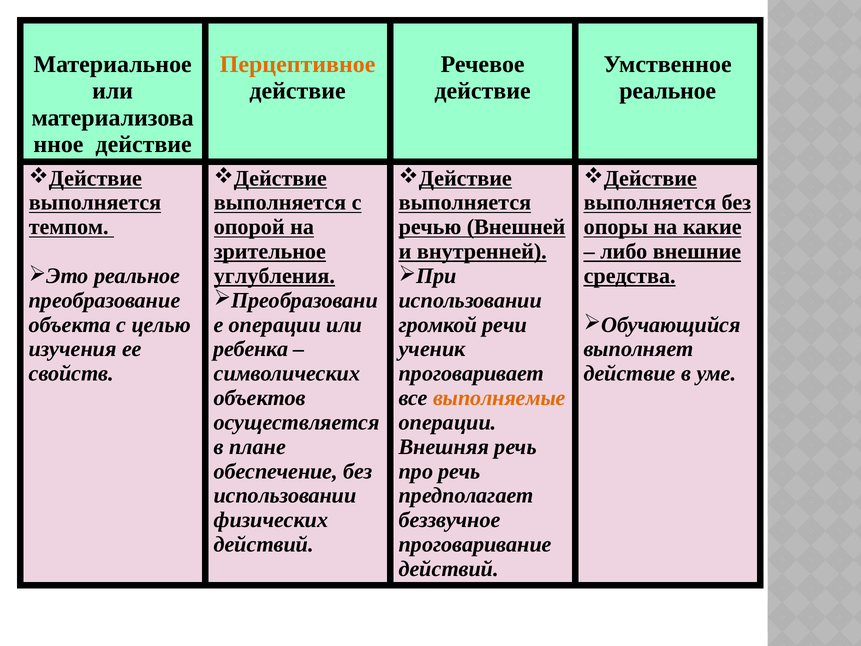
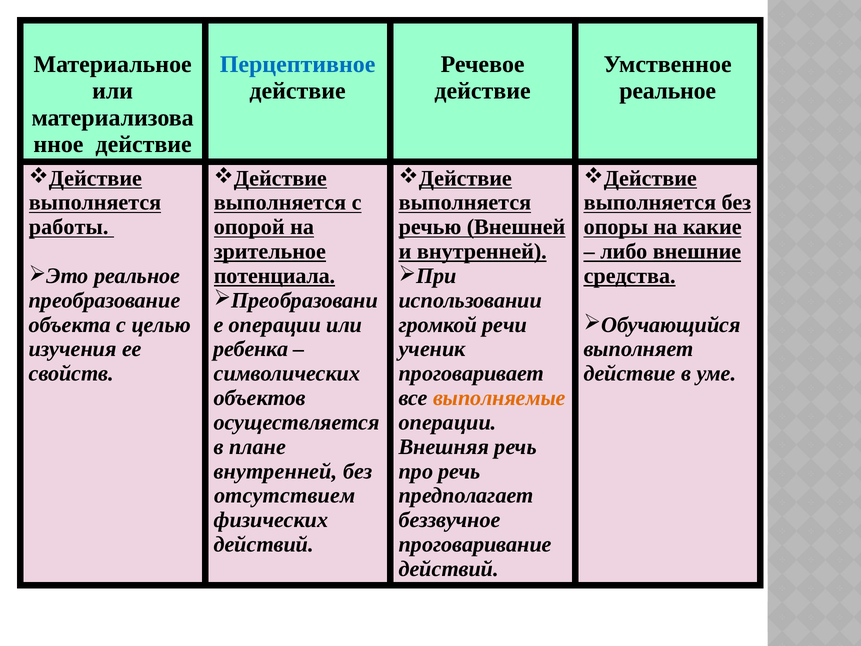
Перцептивное colour: orange -> blue (298, 65)
темпом: темпом -> работы (69, 227)
углубления: углубления -> потенциала (274, 276)
обеспечение: обеспечение -> внутренней (276, 471)
использовании: использовании -> отсутствием (285, 495)
